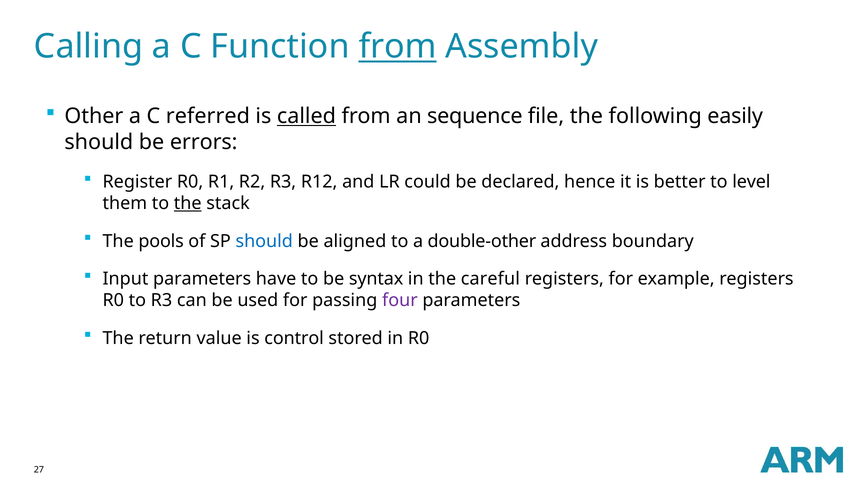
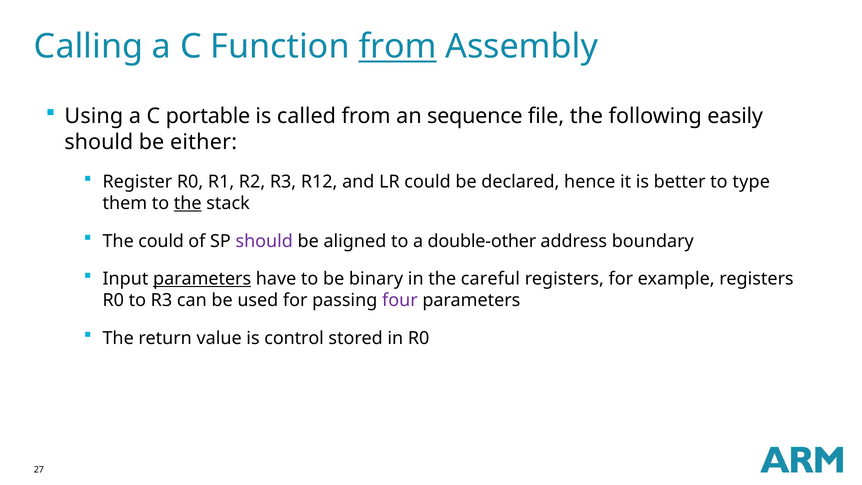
Other: Other -> Using (94, 116)
referred: referred -> portable (208, 116)
called underline: present -> none (306, 116)
errors: errors -> either (204, 142)
level: level -> type (751, 182)
The pools: pools -> could (161, 241)
should colour: blue -> purple (264, 241)
parameters underline: none -> present (202, 279)
syntax: syntax -> binary (376, 279)
